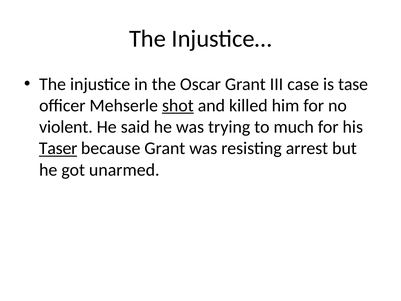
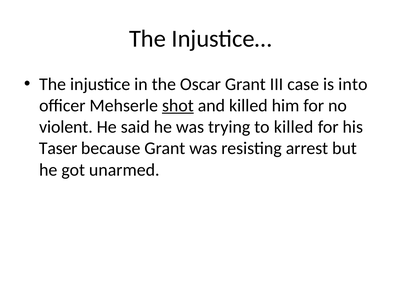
tase: tase -> into (353, 84)
to much: much -> killed (294, 127)
Taser underline: present -> none (58, 148)
